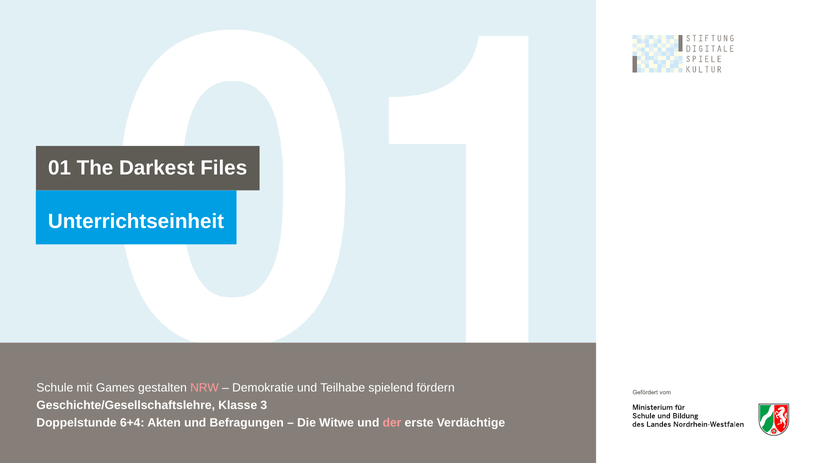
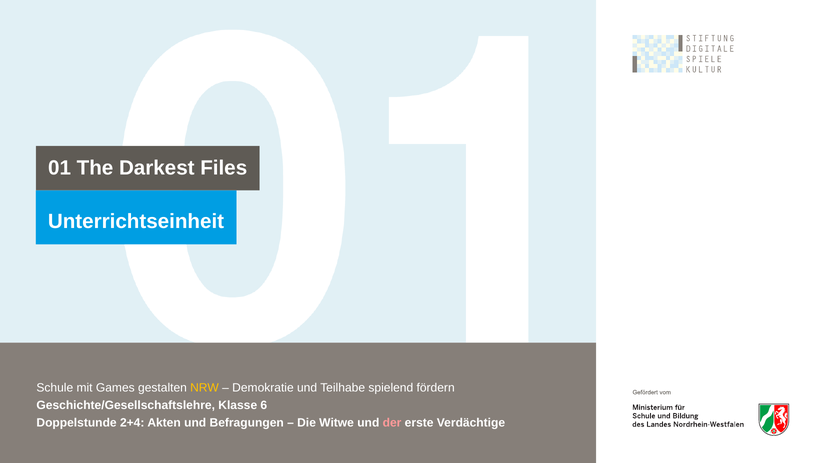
NRW colour: pink -> yellow (205, 388)
3: 3 -> 6 (264, 406)
6+4: 6+4 -> 2+4 (132, 423)
